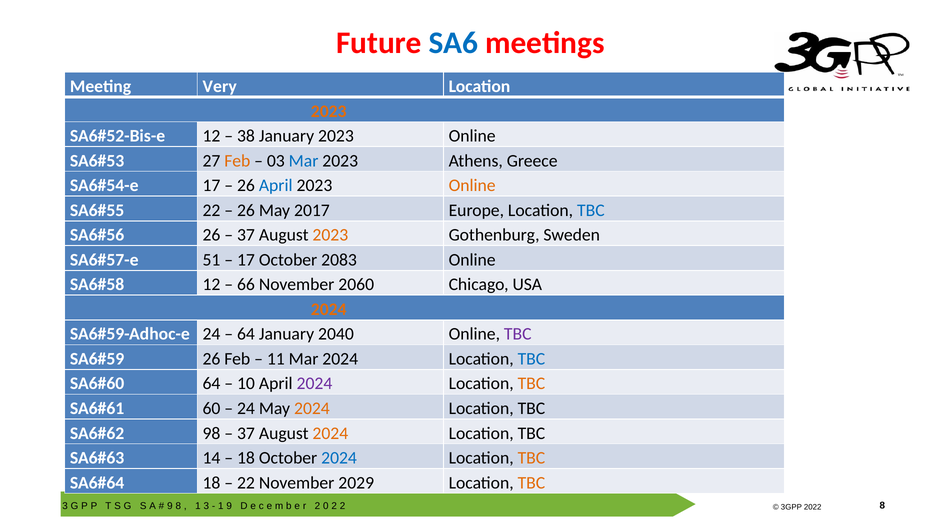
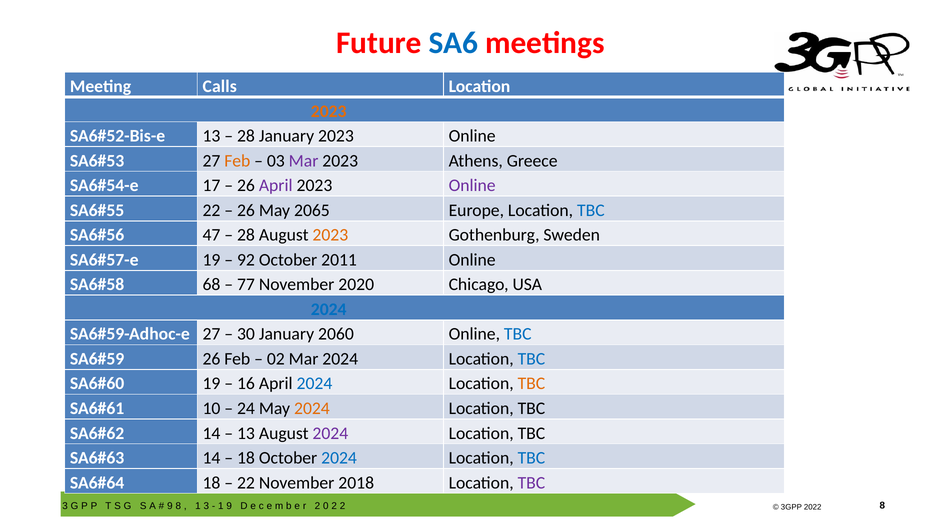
Very: Very -> Calls (220, 86)
12: 12 -> 13 (211, 136)
38: 38 -> 28 (246, 136)
Mar colour: blue -> purple (304, 161)
April colour: blue -> purple (276, 186)
Online colour: orange -> purple (472, 186)
2017: 2017 -> 2065 (312, 210)
26: 26 -> 47 (211, 235)
37: 37 -> 28 (246, 235)
51: 51 -> 19 (211, 260)
17: 17 -> 92 (246, 260)
2083: 2083 -> 2011 (339, 260)
12: 12 -> 68 (211, 285)
66: 66 -> 77 (246, 285)
2060: 2060 -> 2020 (356, 285)
2024 colour: orange -> blue (329, 310)
24: 24 -> 27 (211, 334)
64: 64 -> 30 (246, 334)
2040: 2040 -> 2060 (336, 334)
TBC colour: purple -> blue (518, 334)
11: 11 -> 02 (276, 359)
64: 64 -> 19 (211, 384)
10: 10 -> 16 (246, 384)
2024 colour: purple -> blue (314, 384)
60: 60 -> 10 (211, 409)
98: 98 -> 14 (211, 433)
37: 37 -> 13 (246, 433)
2024 colour: orange -> purple (330, 433)
TBC colour: orange -> blue (531, 458)
2029: 2029 -> 2018 (356, 483)
TBC colour: orange -> purple (531, 483)
